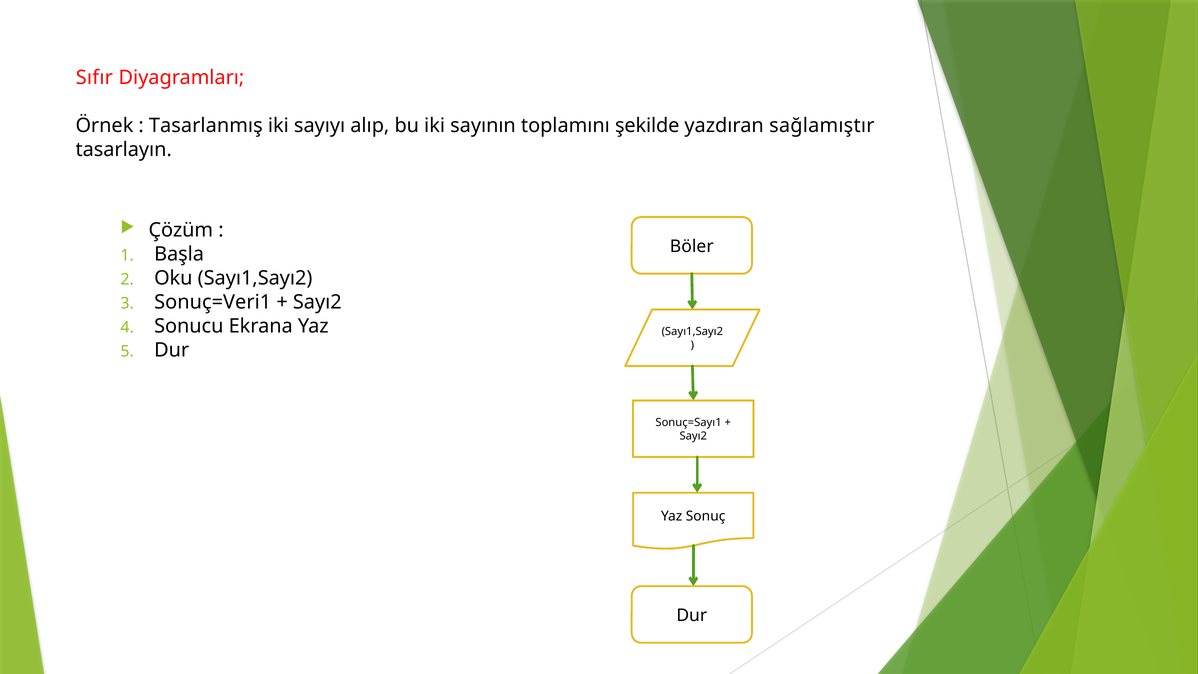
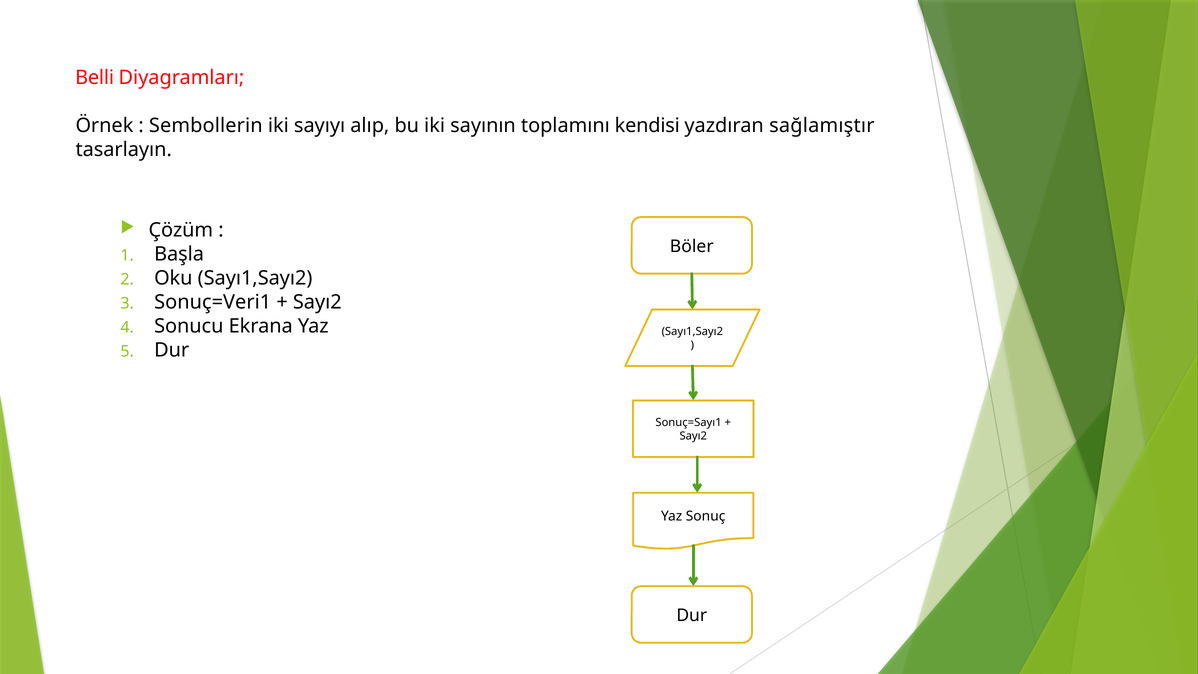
Sıfır: Sıfır -> Belli (95, 78)
Tasarlanmış: Tasarlanmış -> Sembollerin (206, 126)
şekilde: şekilde -> kendisi (647, 126)
